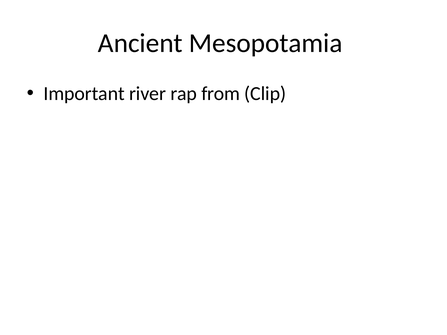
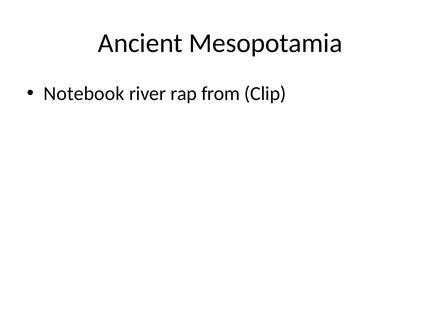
Important: Important -> Notebook (84, 94)
